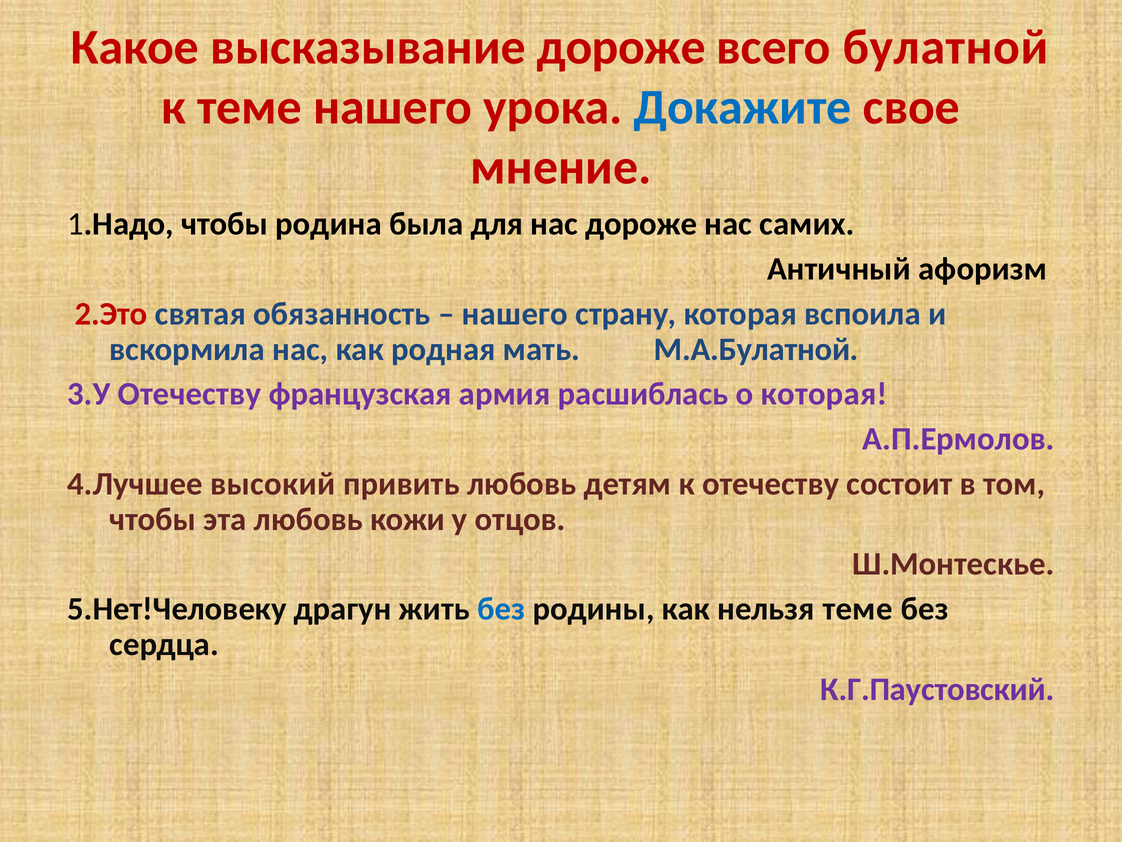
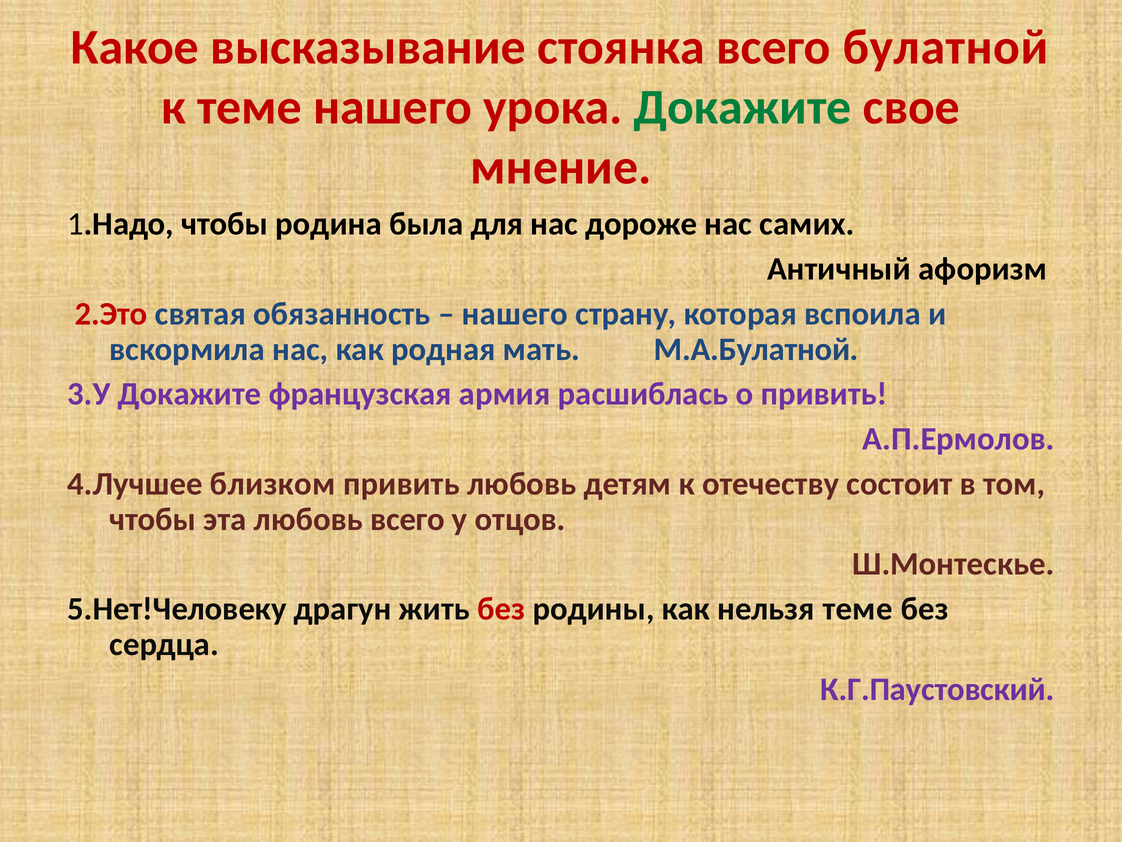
высказывание дороже: дороже -> стоянка (621, 47)
Докажите colour: blue -> green (743, 107)
3.У Отечеству: Отечеству -> Докажите (190, 394)
о которая: которая -> привить (824, 394)
высокий: высокий -> близком (273, 484)
любовь кожи: кожи -> всего (408, 519)
без colour: blue -> red (501, 609)
